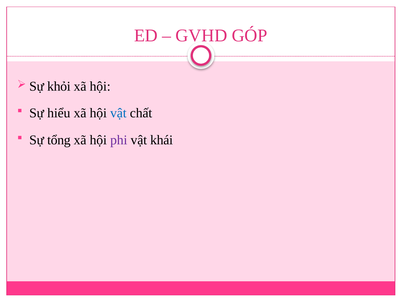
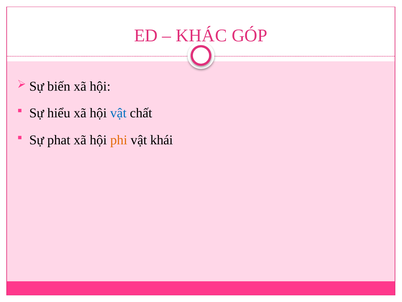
GVHD: GVHD -> KHÁC (201, 35)
khỏi: khỏi -> biến (59, 86)
tổng: tổng -> phat (59, 140)
phi colour: purple -> orange (119, 140)
